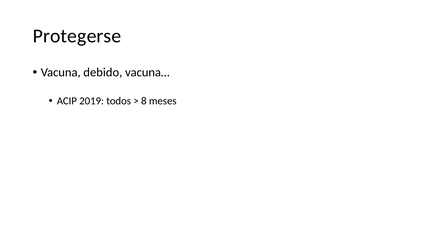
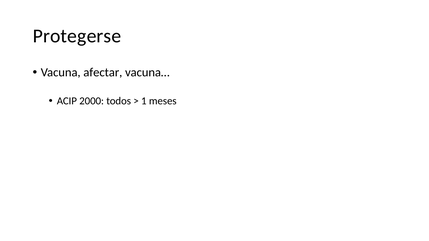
debido: debido -> afectar (103, 73)
2019: 2019 -> 2000 (92, 101)
8: 8 -> 1 (144, 101)
